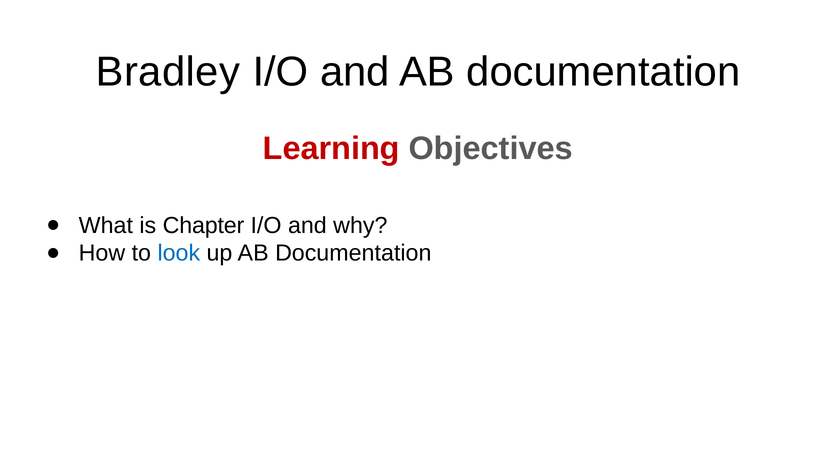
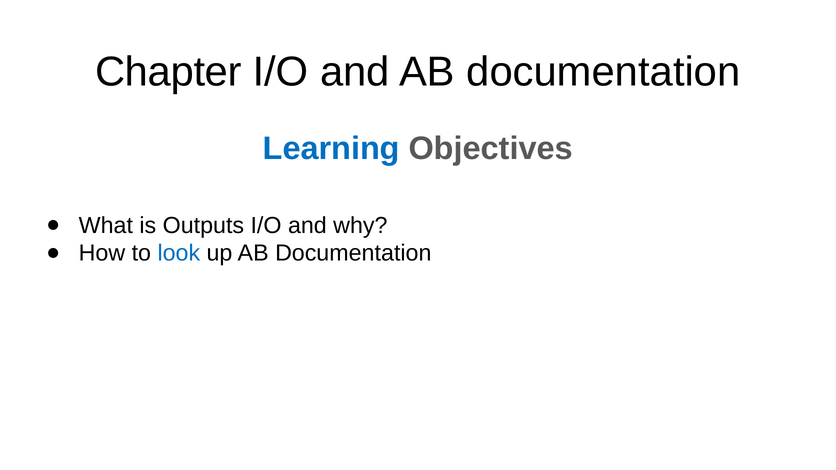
Bradley: Bradley -> Chapter (168, 72)
Learning colour: red -> blue (331, 149)
Chapter: Chapter -> Outputs (203, 225)
